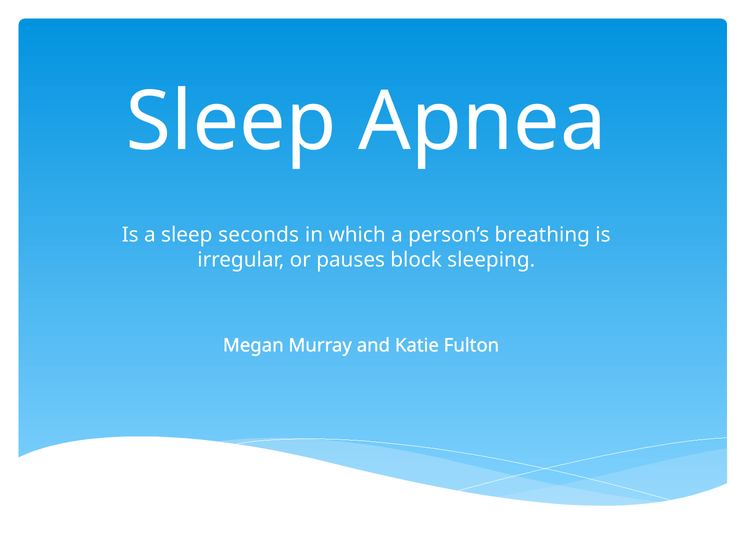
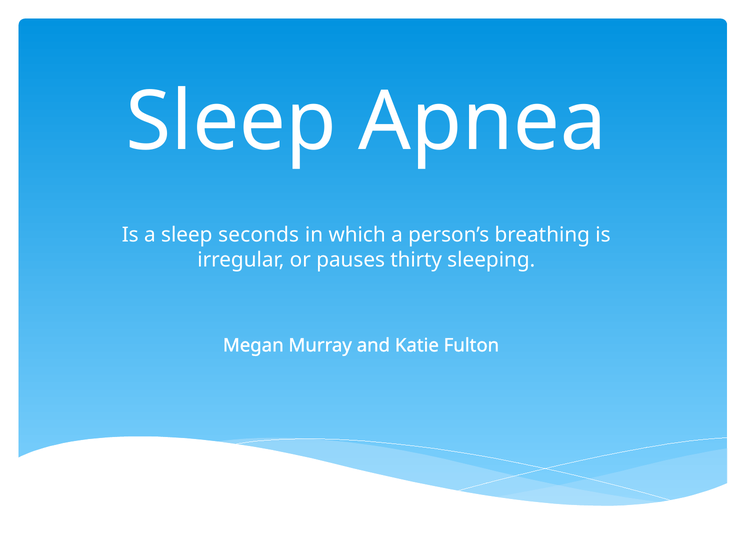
block: block -> thirty (416, 260)
